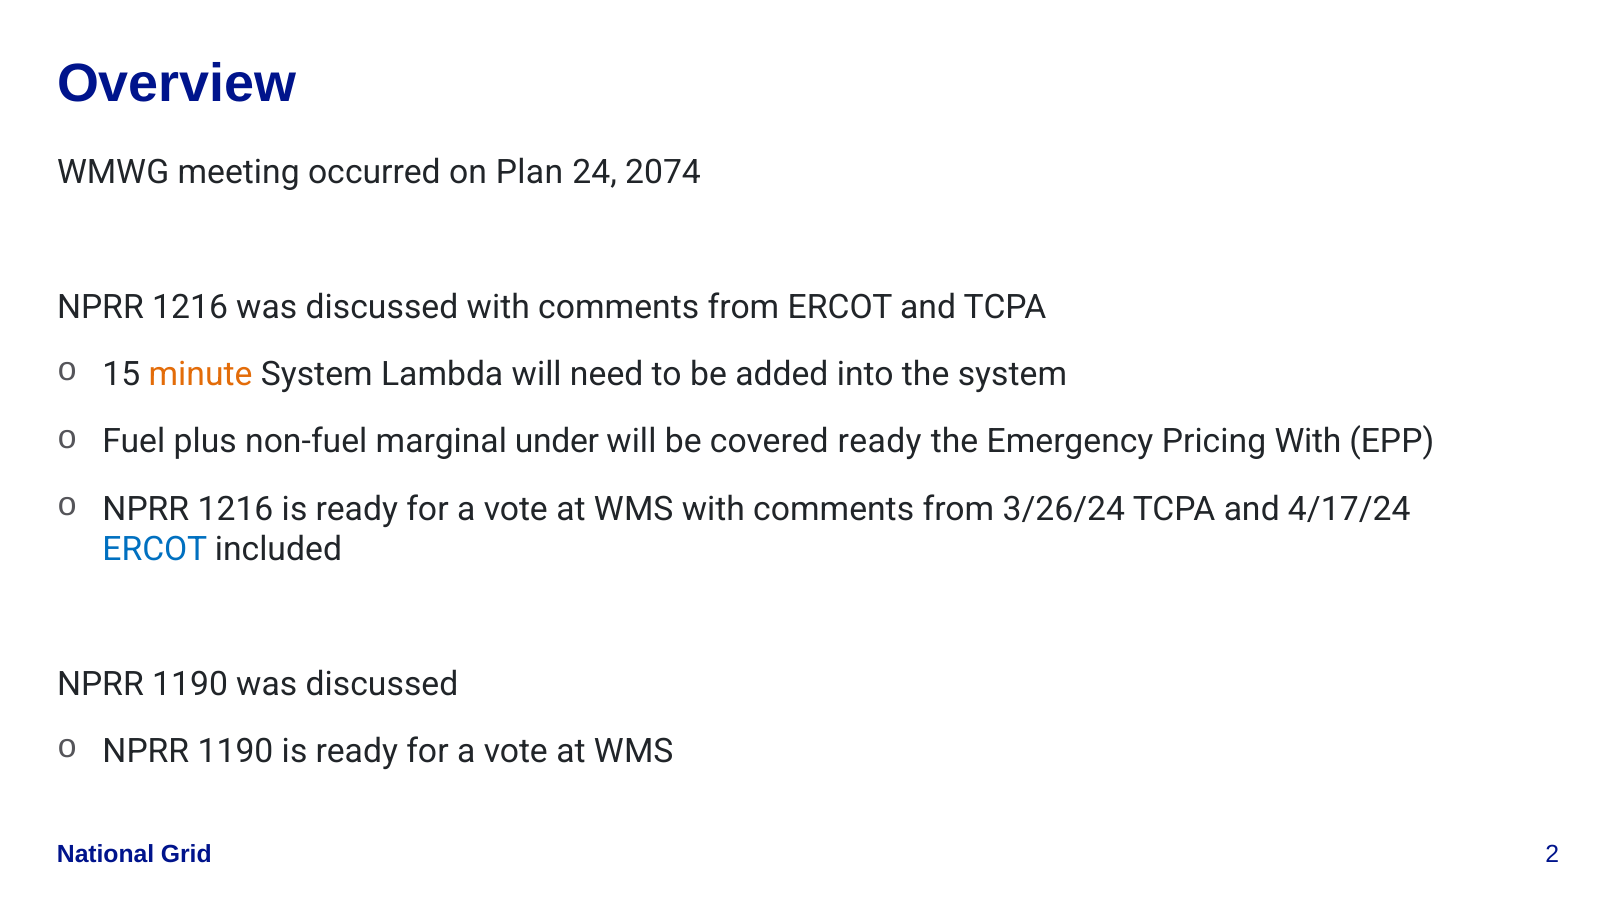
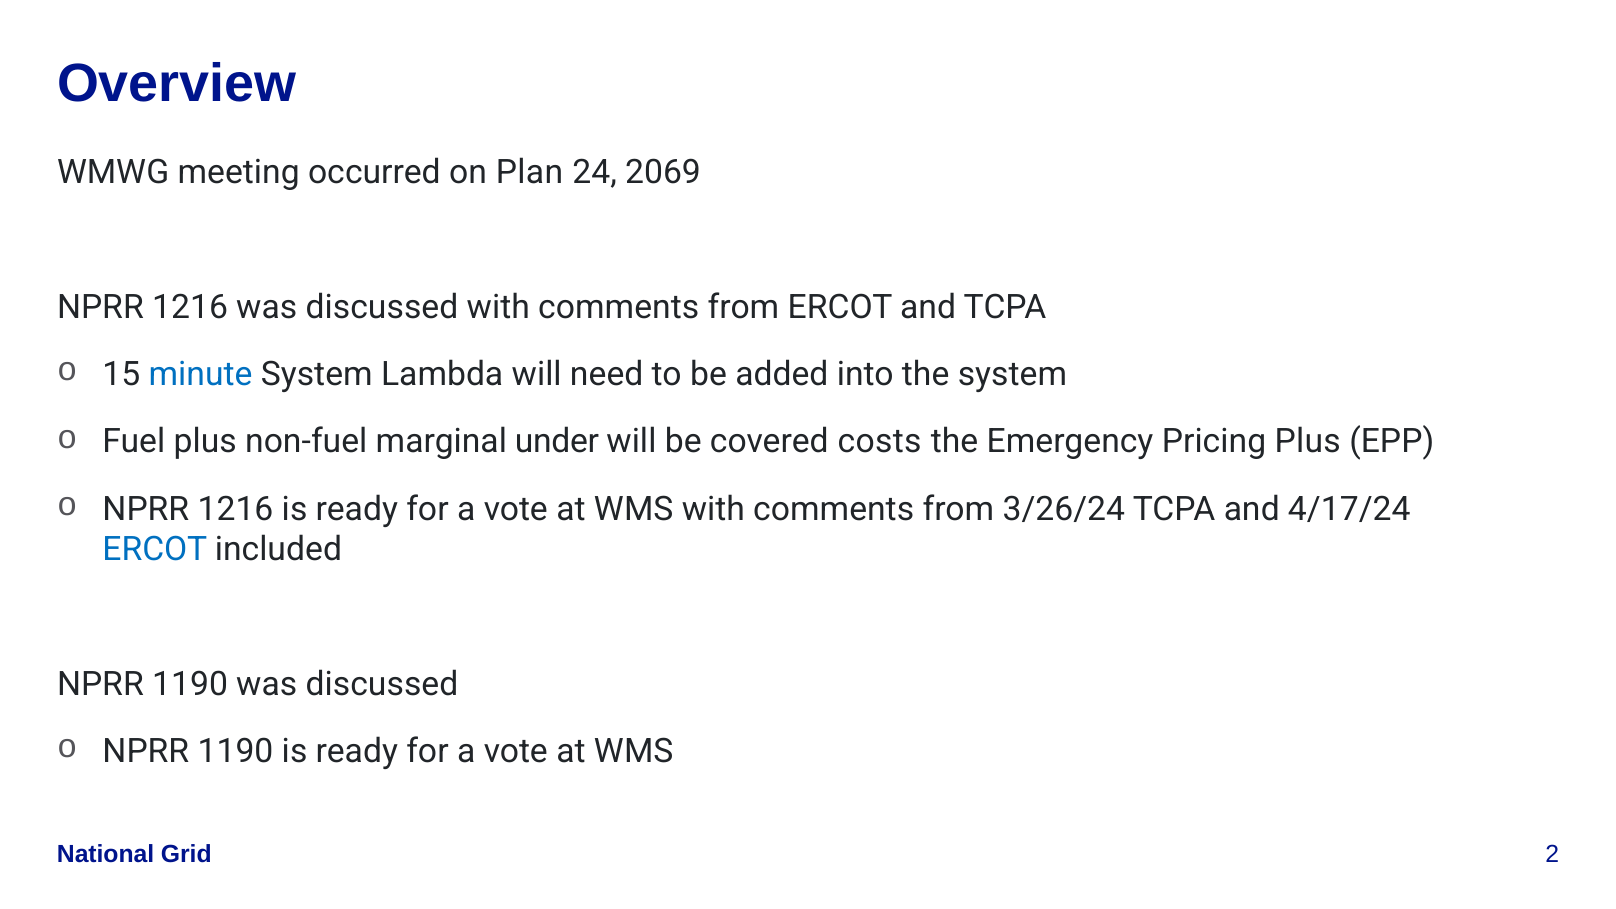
2074: 2074 -> 2069 (663, 172)
minute colour: orange -> blue (201, 374)
covered ready: ready -> costs (880, 442)
Pricing With: With -> Plus (1308, 442)
